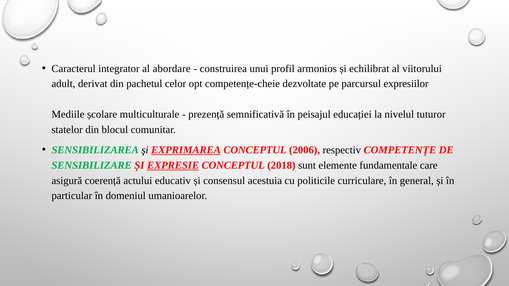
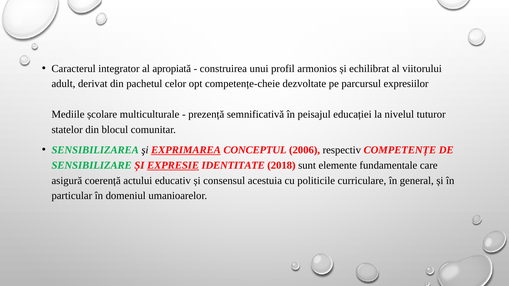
abordare: abordare -> apropiată (172, 69)
EXPRESIE CONCEPTUL: CONCEPTUL -> IDENTITATE (233, 166)
